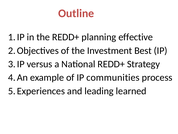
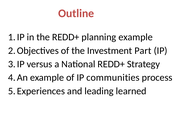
planning effective: effective -> example (136, 37)
Best: Best -> Part (143, 50)
